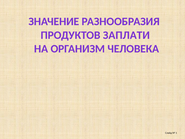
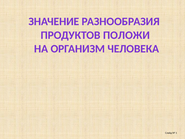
ЗАПЛАТИ: ЗАПЛАТИ -> ПОЛОЖИ (126, 35)
